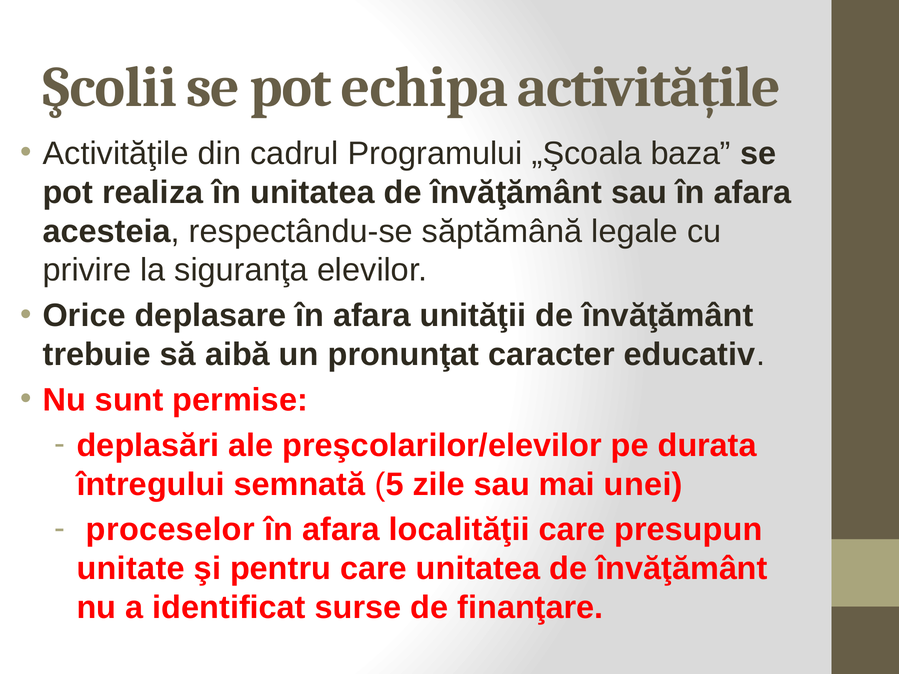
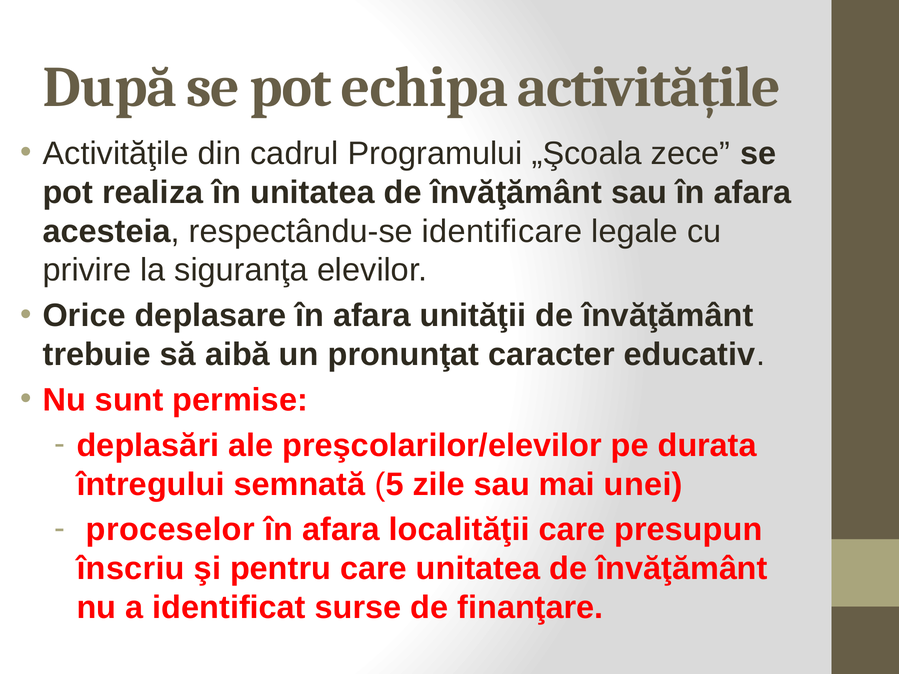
Şcolii: Şcolii -> După (110, 87)
baza: baza -> zece (690, 154)
săptămână: săptămână -> identificare (502, 231)
unitate: unitate -> înscriu (131, 569)
